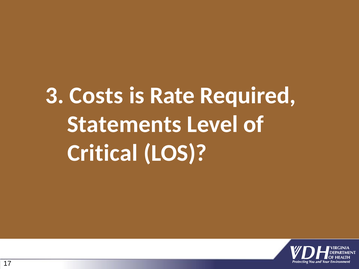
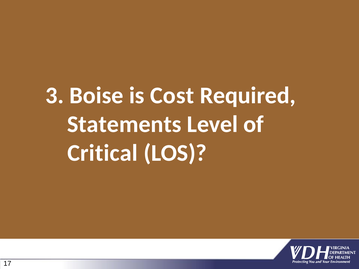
Costs: Costs -> Boise (96, 96)
Rate: Rate -> Cost (172, 96)
